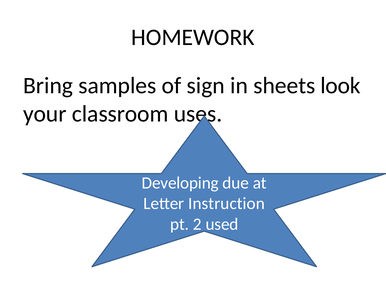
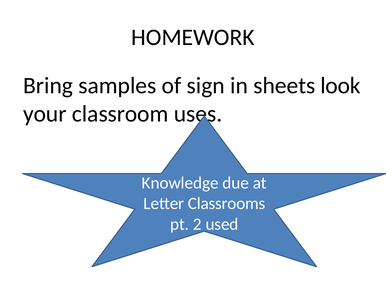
Developing: Developing -> Knowledge (180, 183)
Instruction: Instruction -> Classrooms (227, 203)
